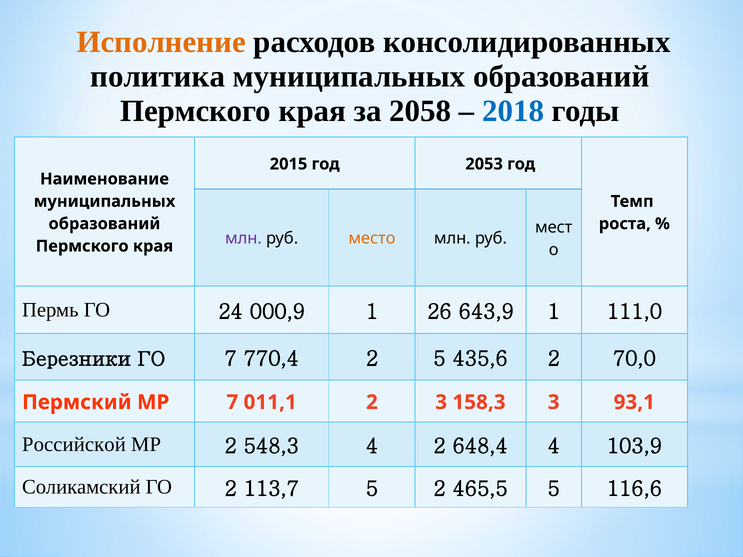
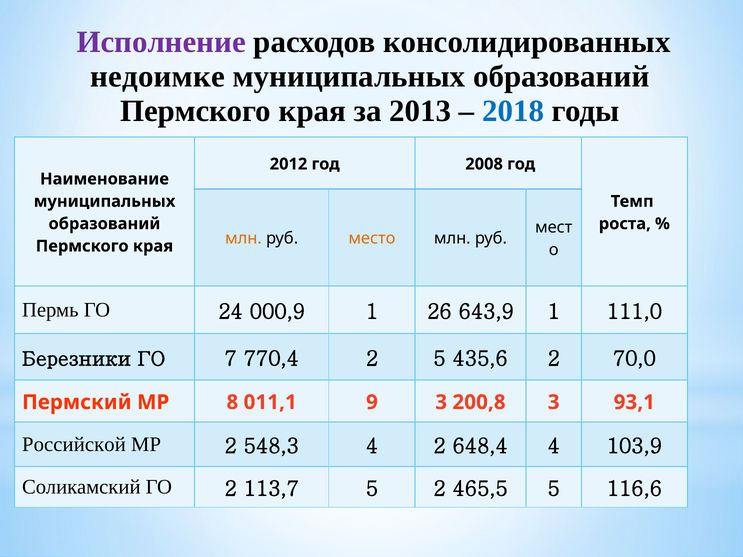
Исполнение colour: orange -> purple (161, 42)
политика: политика -> недоимке (158, 77)
2058: 2058 -> 2013 (420, 111)
2015: 2015 -> 2012 (289, 164)
2053: 2053 -> 2008 (484, 164)
млн colour: purple -> orange (243, 239)
МР 7: 7 -> 8 (232, 402)
011,1 2: 2 -> 9 (372, 402)
158,3: 158,3 -> 200,8 (479, 402)
